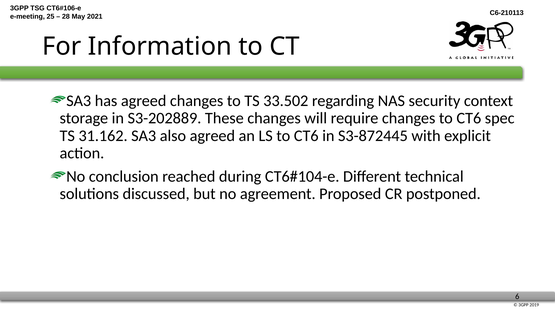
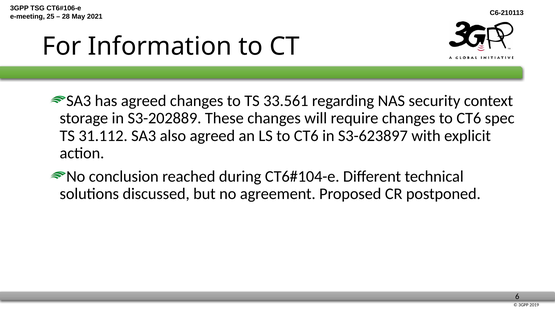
33.502: 33.502 -> 33.561 (286, 101)
31.162: 31.162 -> 31.112 (103, 136)
S3-872445: S3-872445 -> S3-623897 (373, 136)
